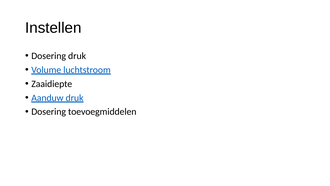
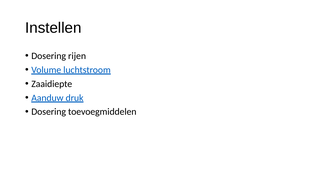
Dosering druk: druk -> rijen (77, 56)
